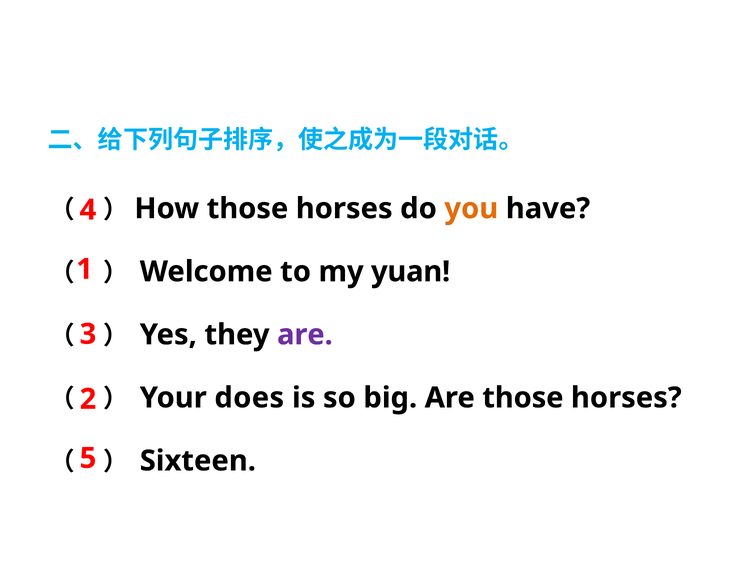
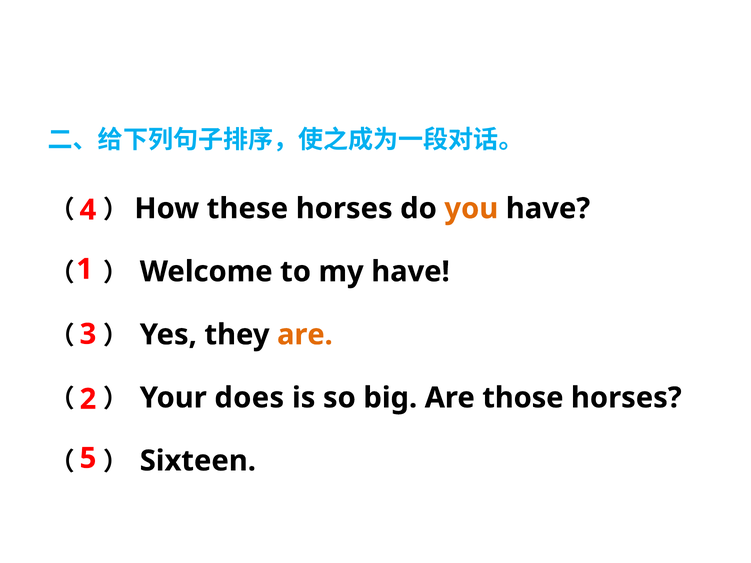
those: those -> these (247, 209)
my yuan: yuan -> have (410, 272)
are colour: purple -> orange (305, 335)
